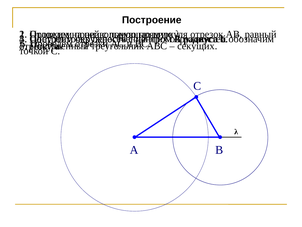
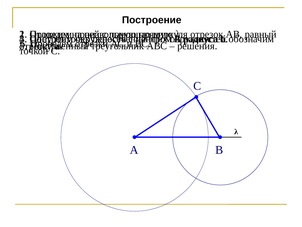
секущих: секущих -> решения (197, 46)
